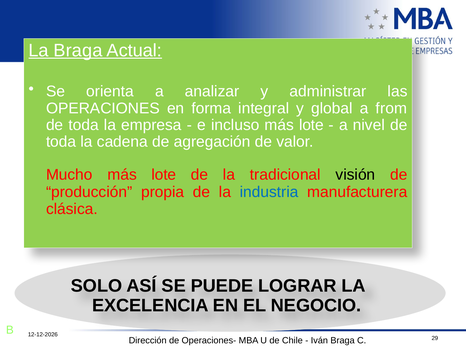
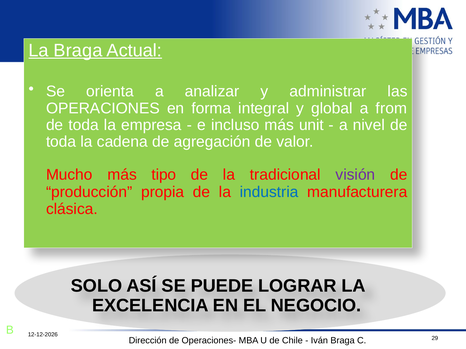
incluso más lote: lote -> unit (311, 125)
Mucho más lote: lote -> tipo (164, 175)
visión colour: black -> purple (355, 175)
